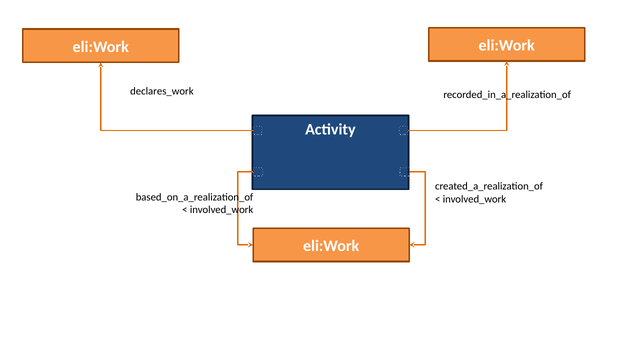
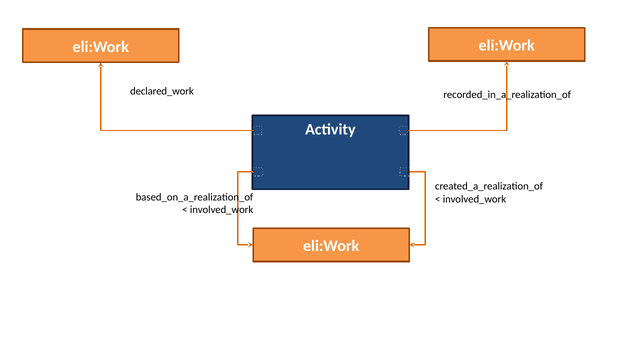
declares_work: declares_work -> declared_work (162, 91)
